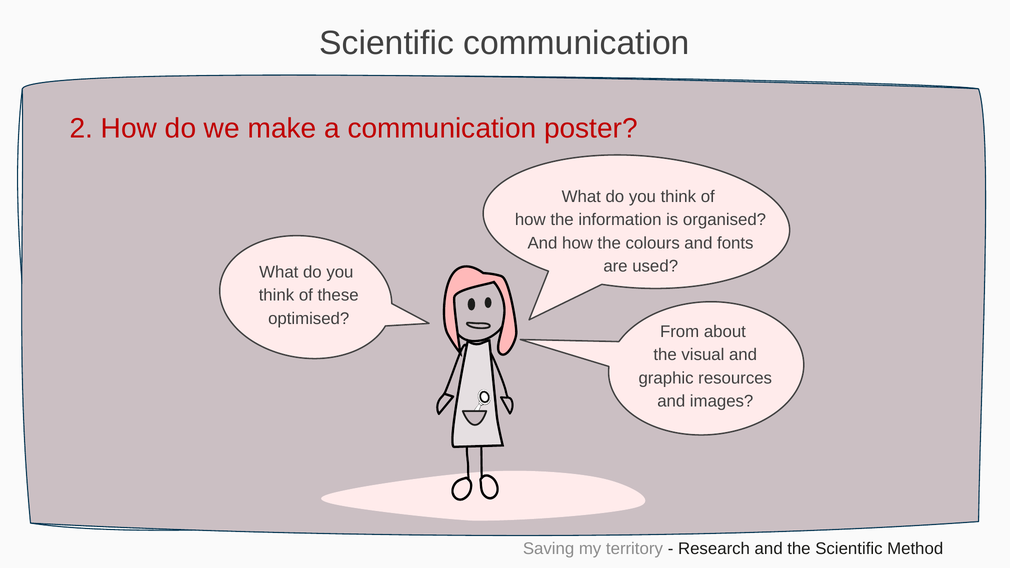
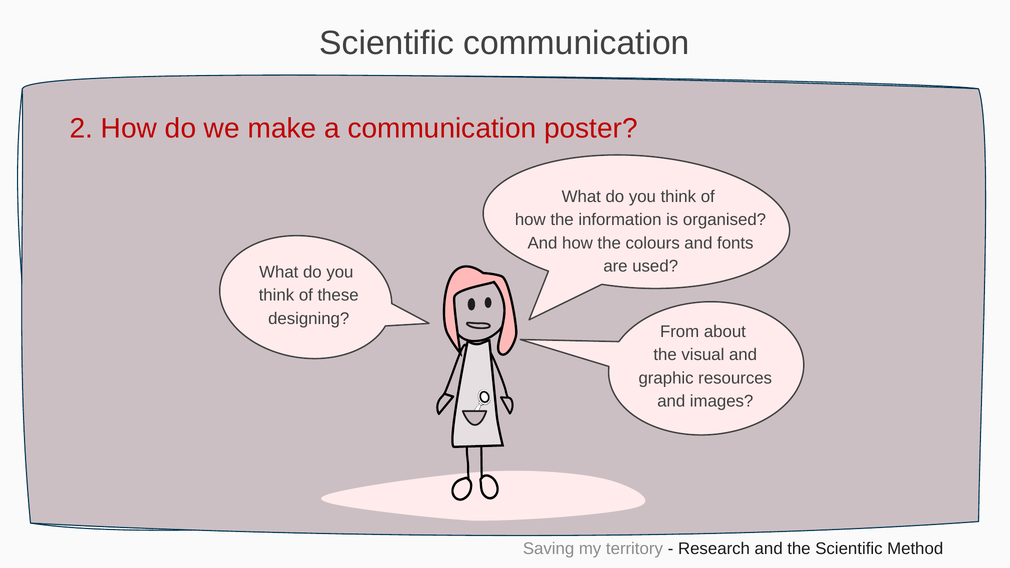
optimised: optimised -> designing (309, 319)
